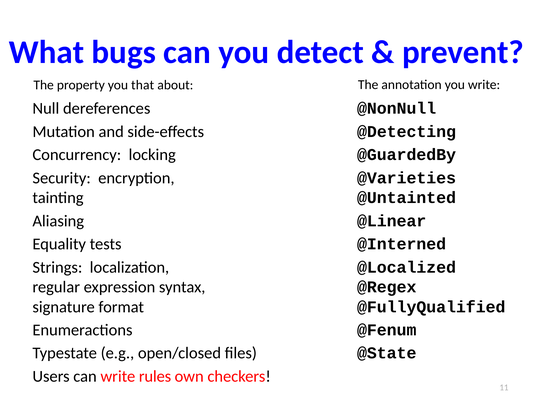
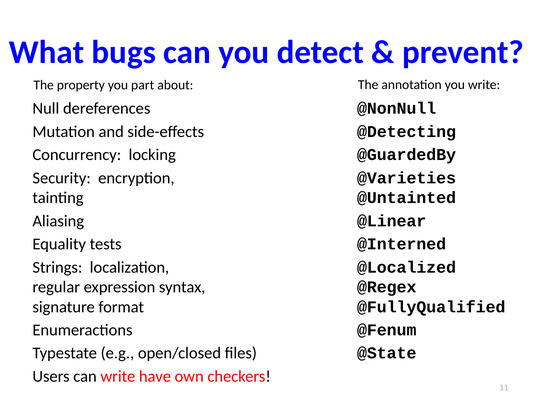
that: that -> part (143, 85)
rules: rules -> have (155, 376)
